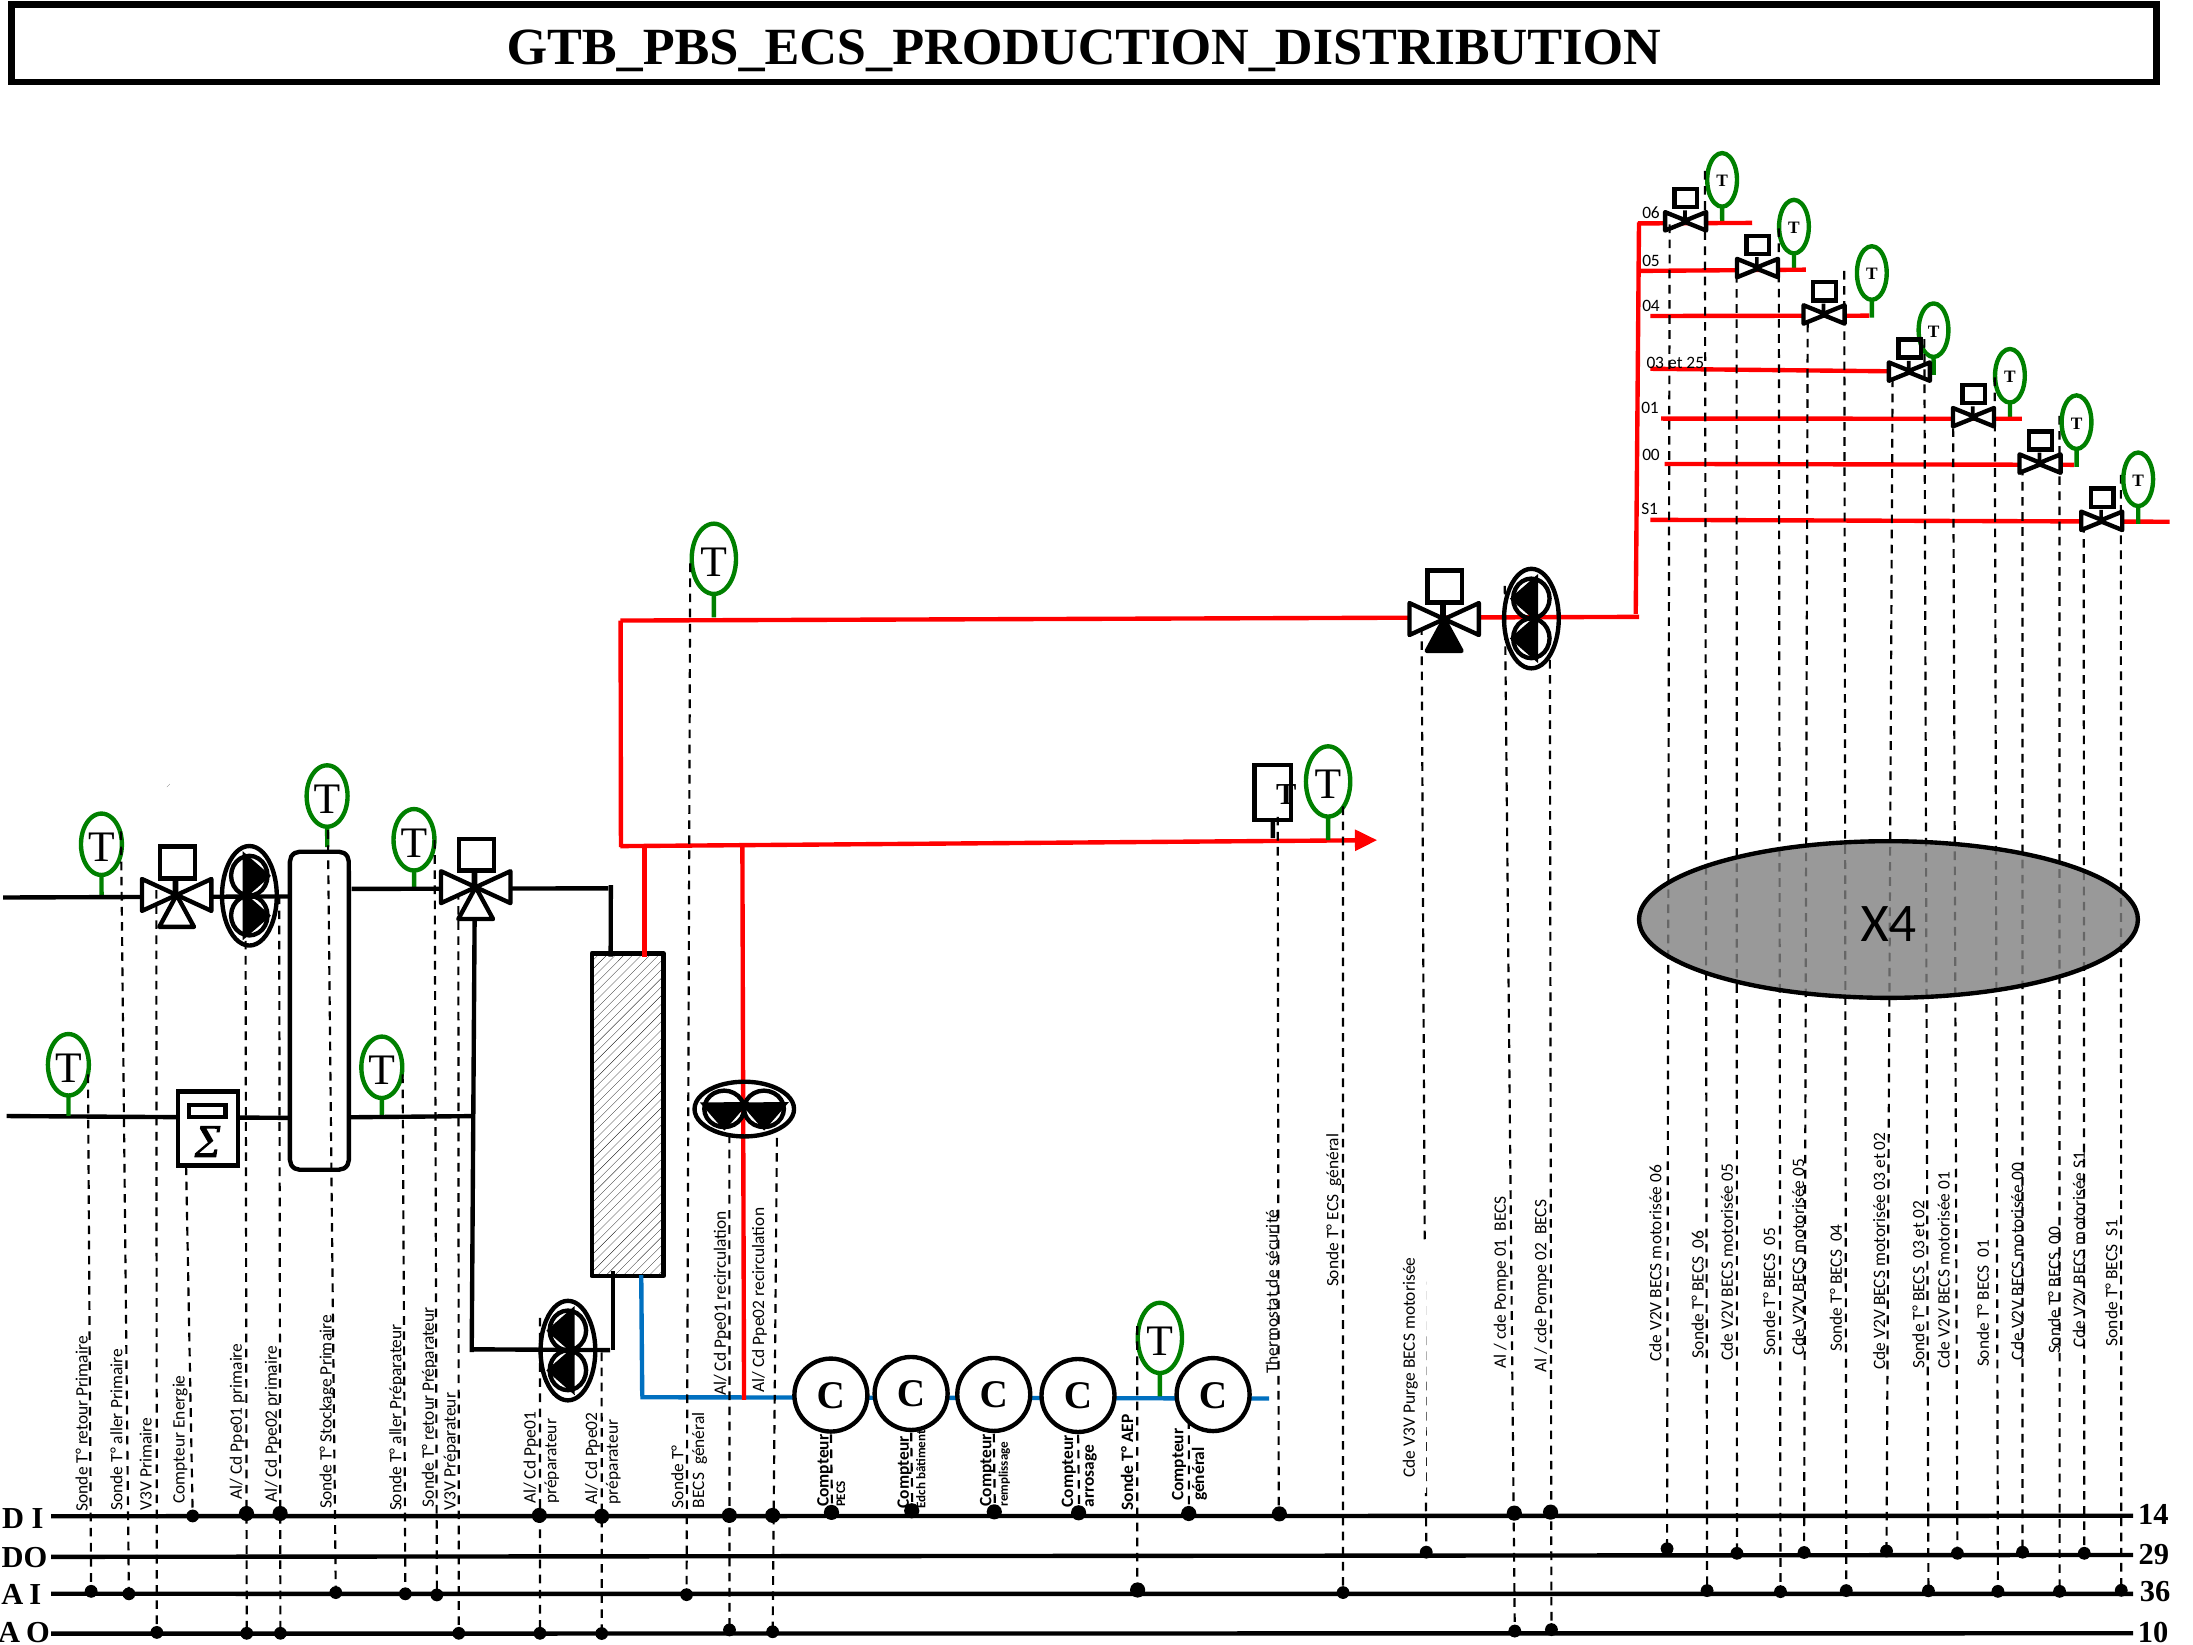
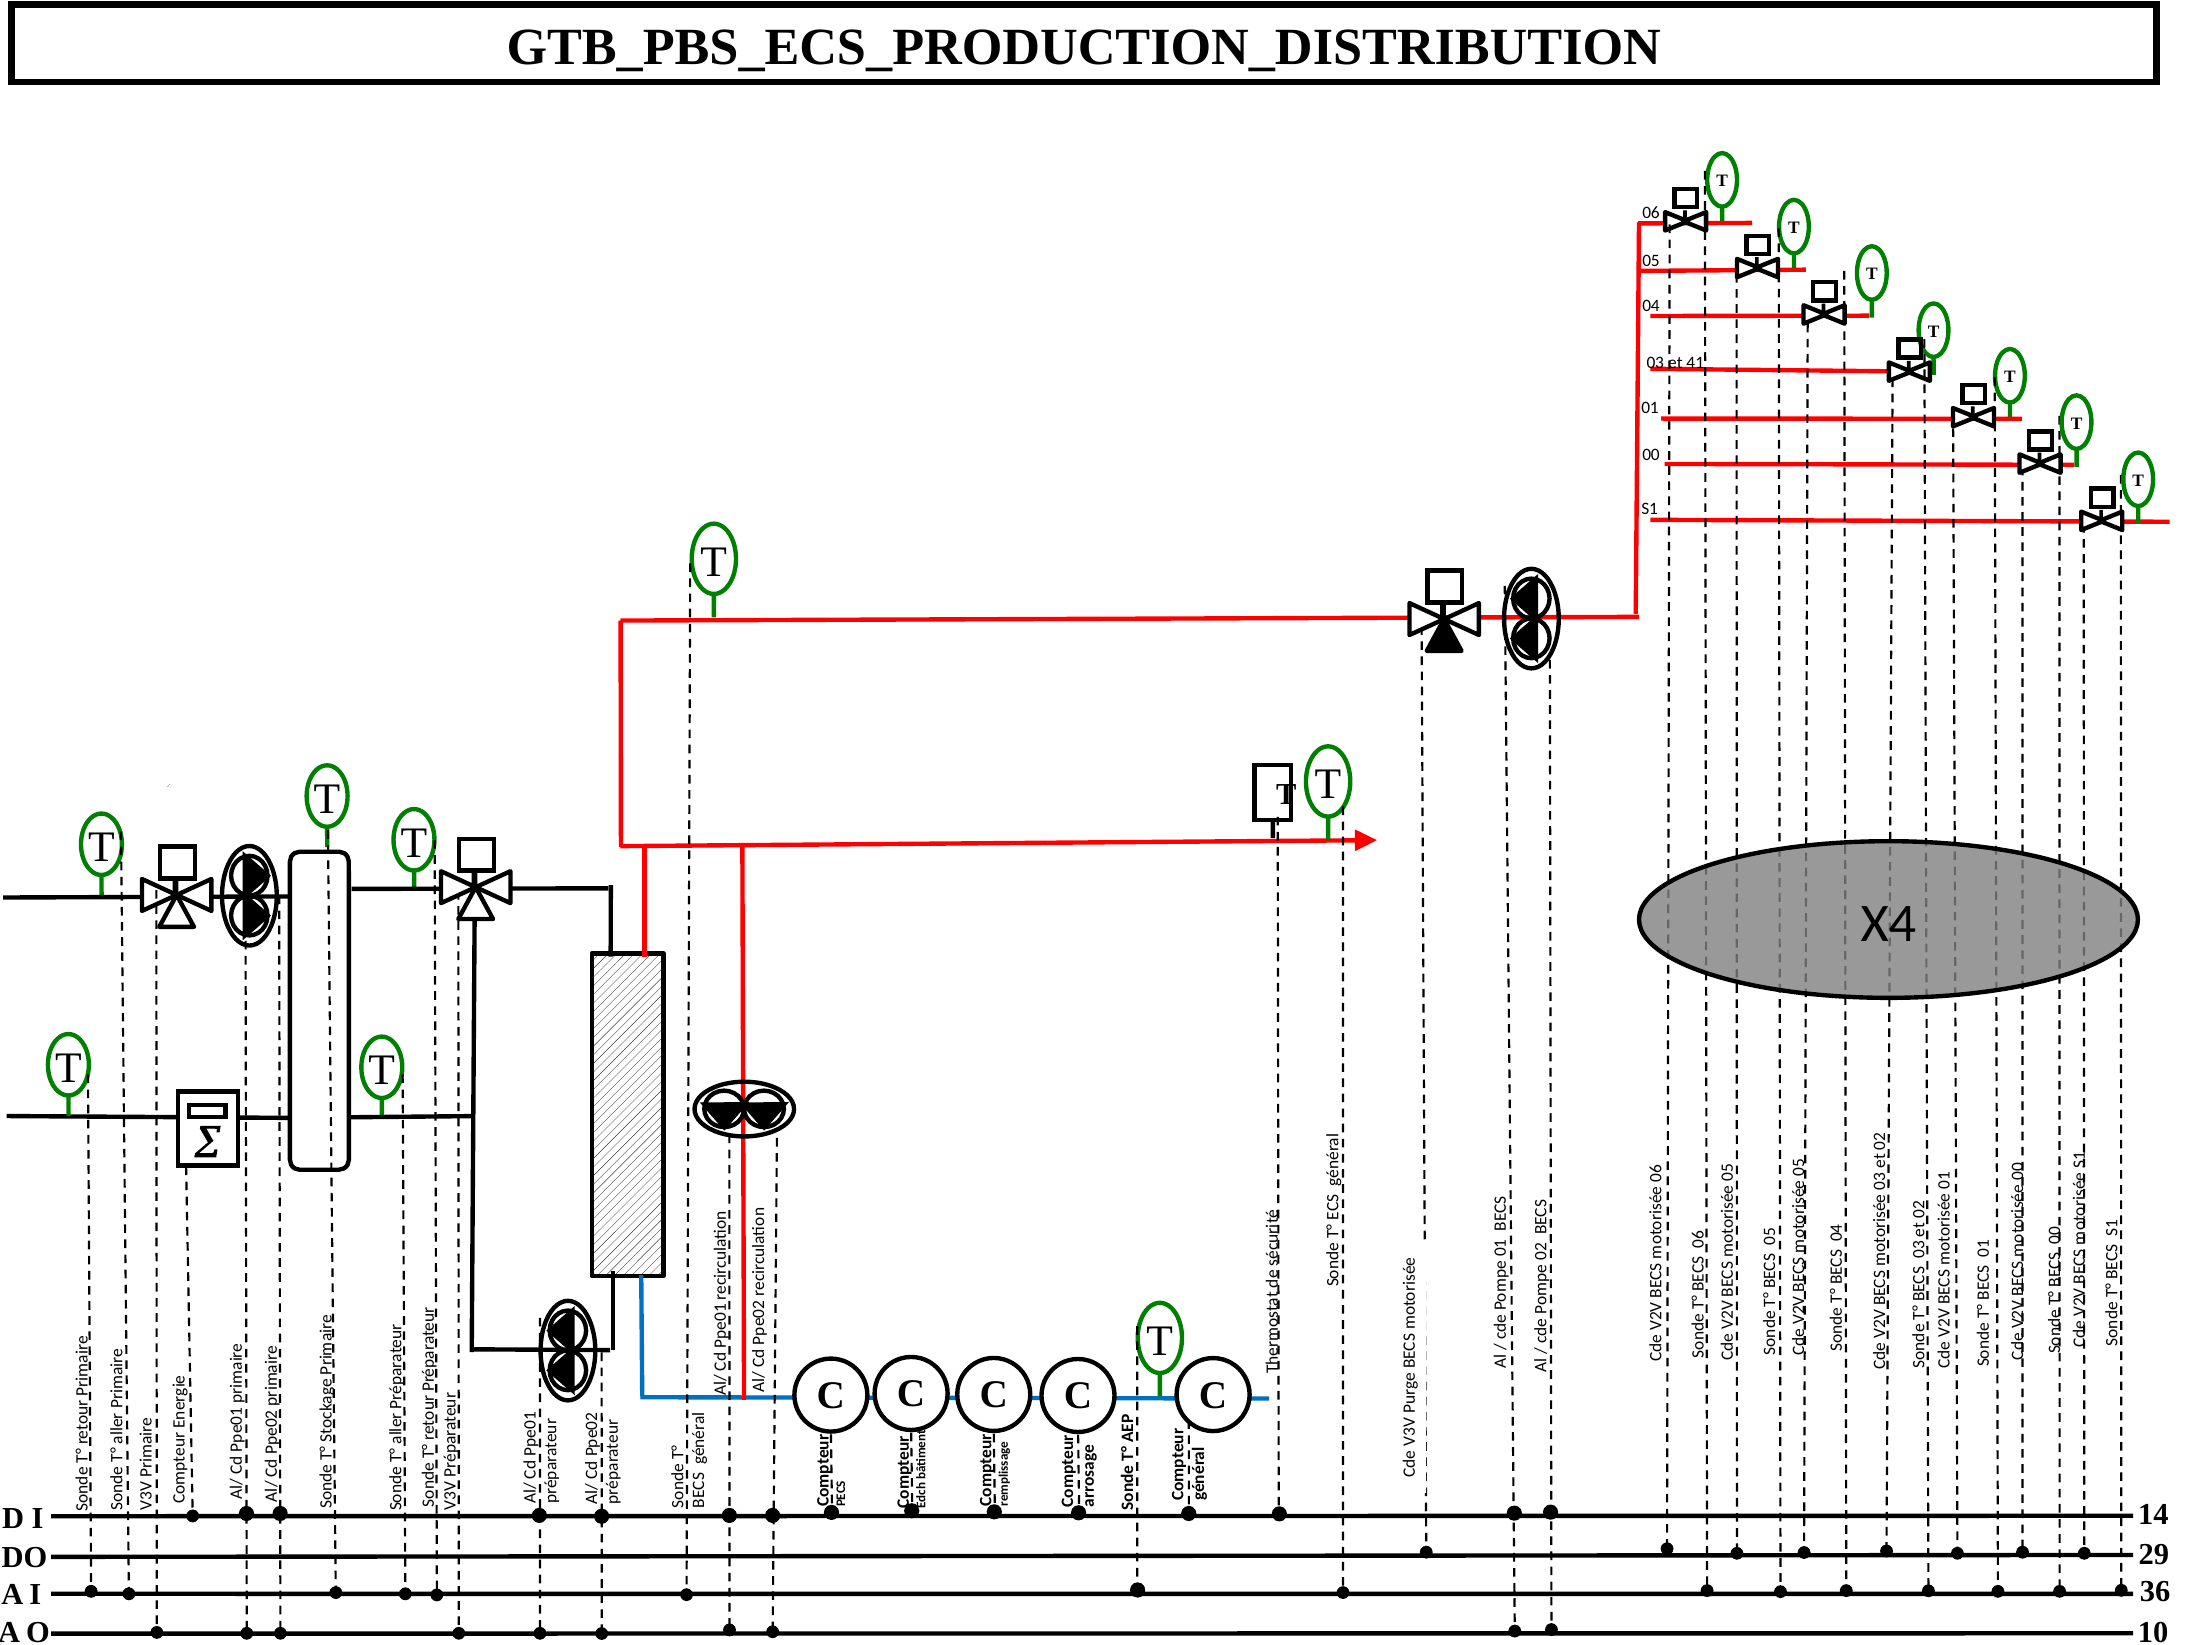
25: 25 -> 41 (1695, 362)
